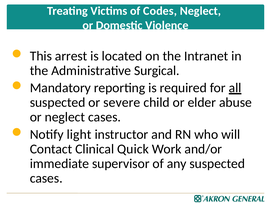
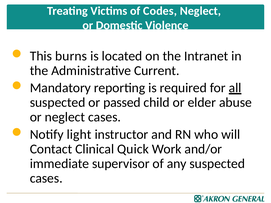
arrest: arrest -> burns (71, 56)
Surgical: Surgical -> Current (157, 71)
severe: severe -> passed (122, 103)
